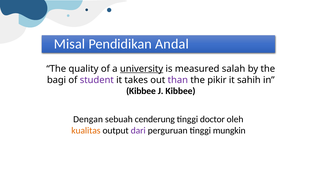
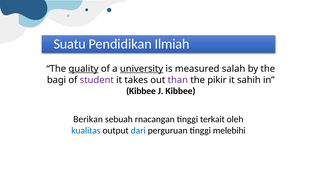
Misal: Misal -> Suatu (70, 44)
Andal: Andal -> Ilmiah (172, 44)
quality underline: none -> present (84, 69)
Dengan: Dengan -> Berikan (88, 120)
cenderung: cenderung -> rnacangan (155, 120)
doctor: doctor -> terkait (212, 120)
kualitas colour: orange -> blue (86, 131)
dari colour: purple -> blue (138, 131)
mungkin: mungkin -> melebihi (229, 131)
